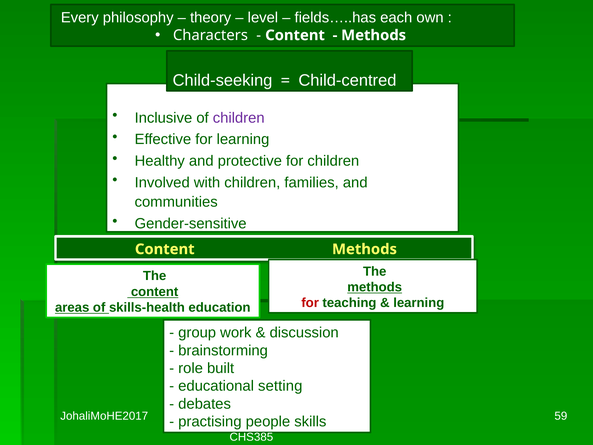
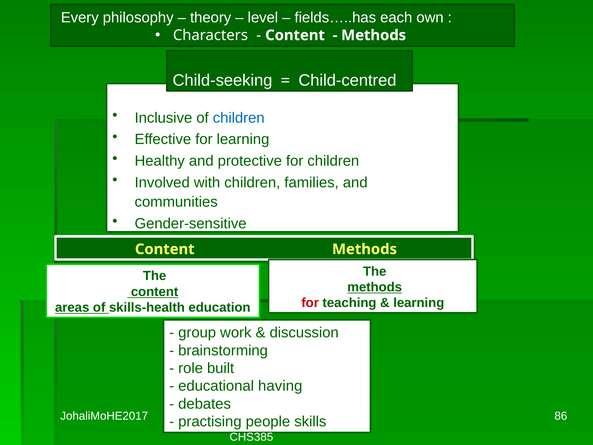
children colour: purple -> blue (239, 118)
setting: setting -> having (280, 386)
59: 59 -> 86 (561, 416)
